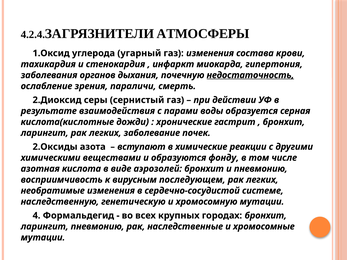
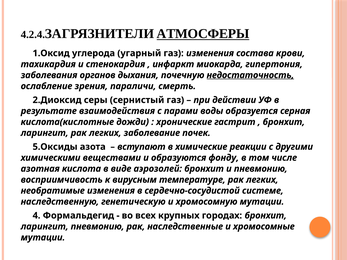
АТМОСФЕРЫ underline: none -> present (203, 34)
2.Оксиды: 2.Оксиды -> 5.Оксиды (55, 147)
последующем: последующем -> температуре (192, 180)
